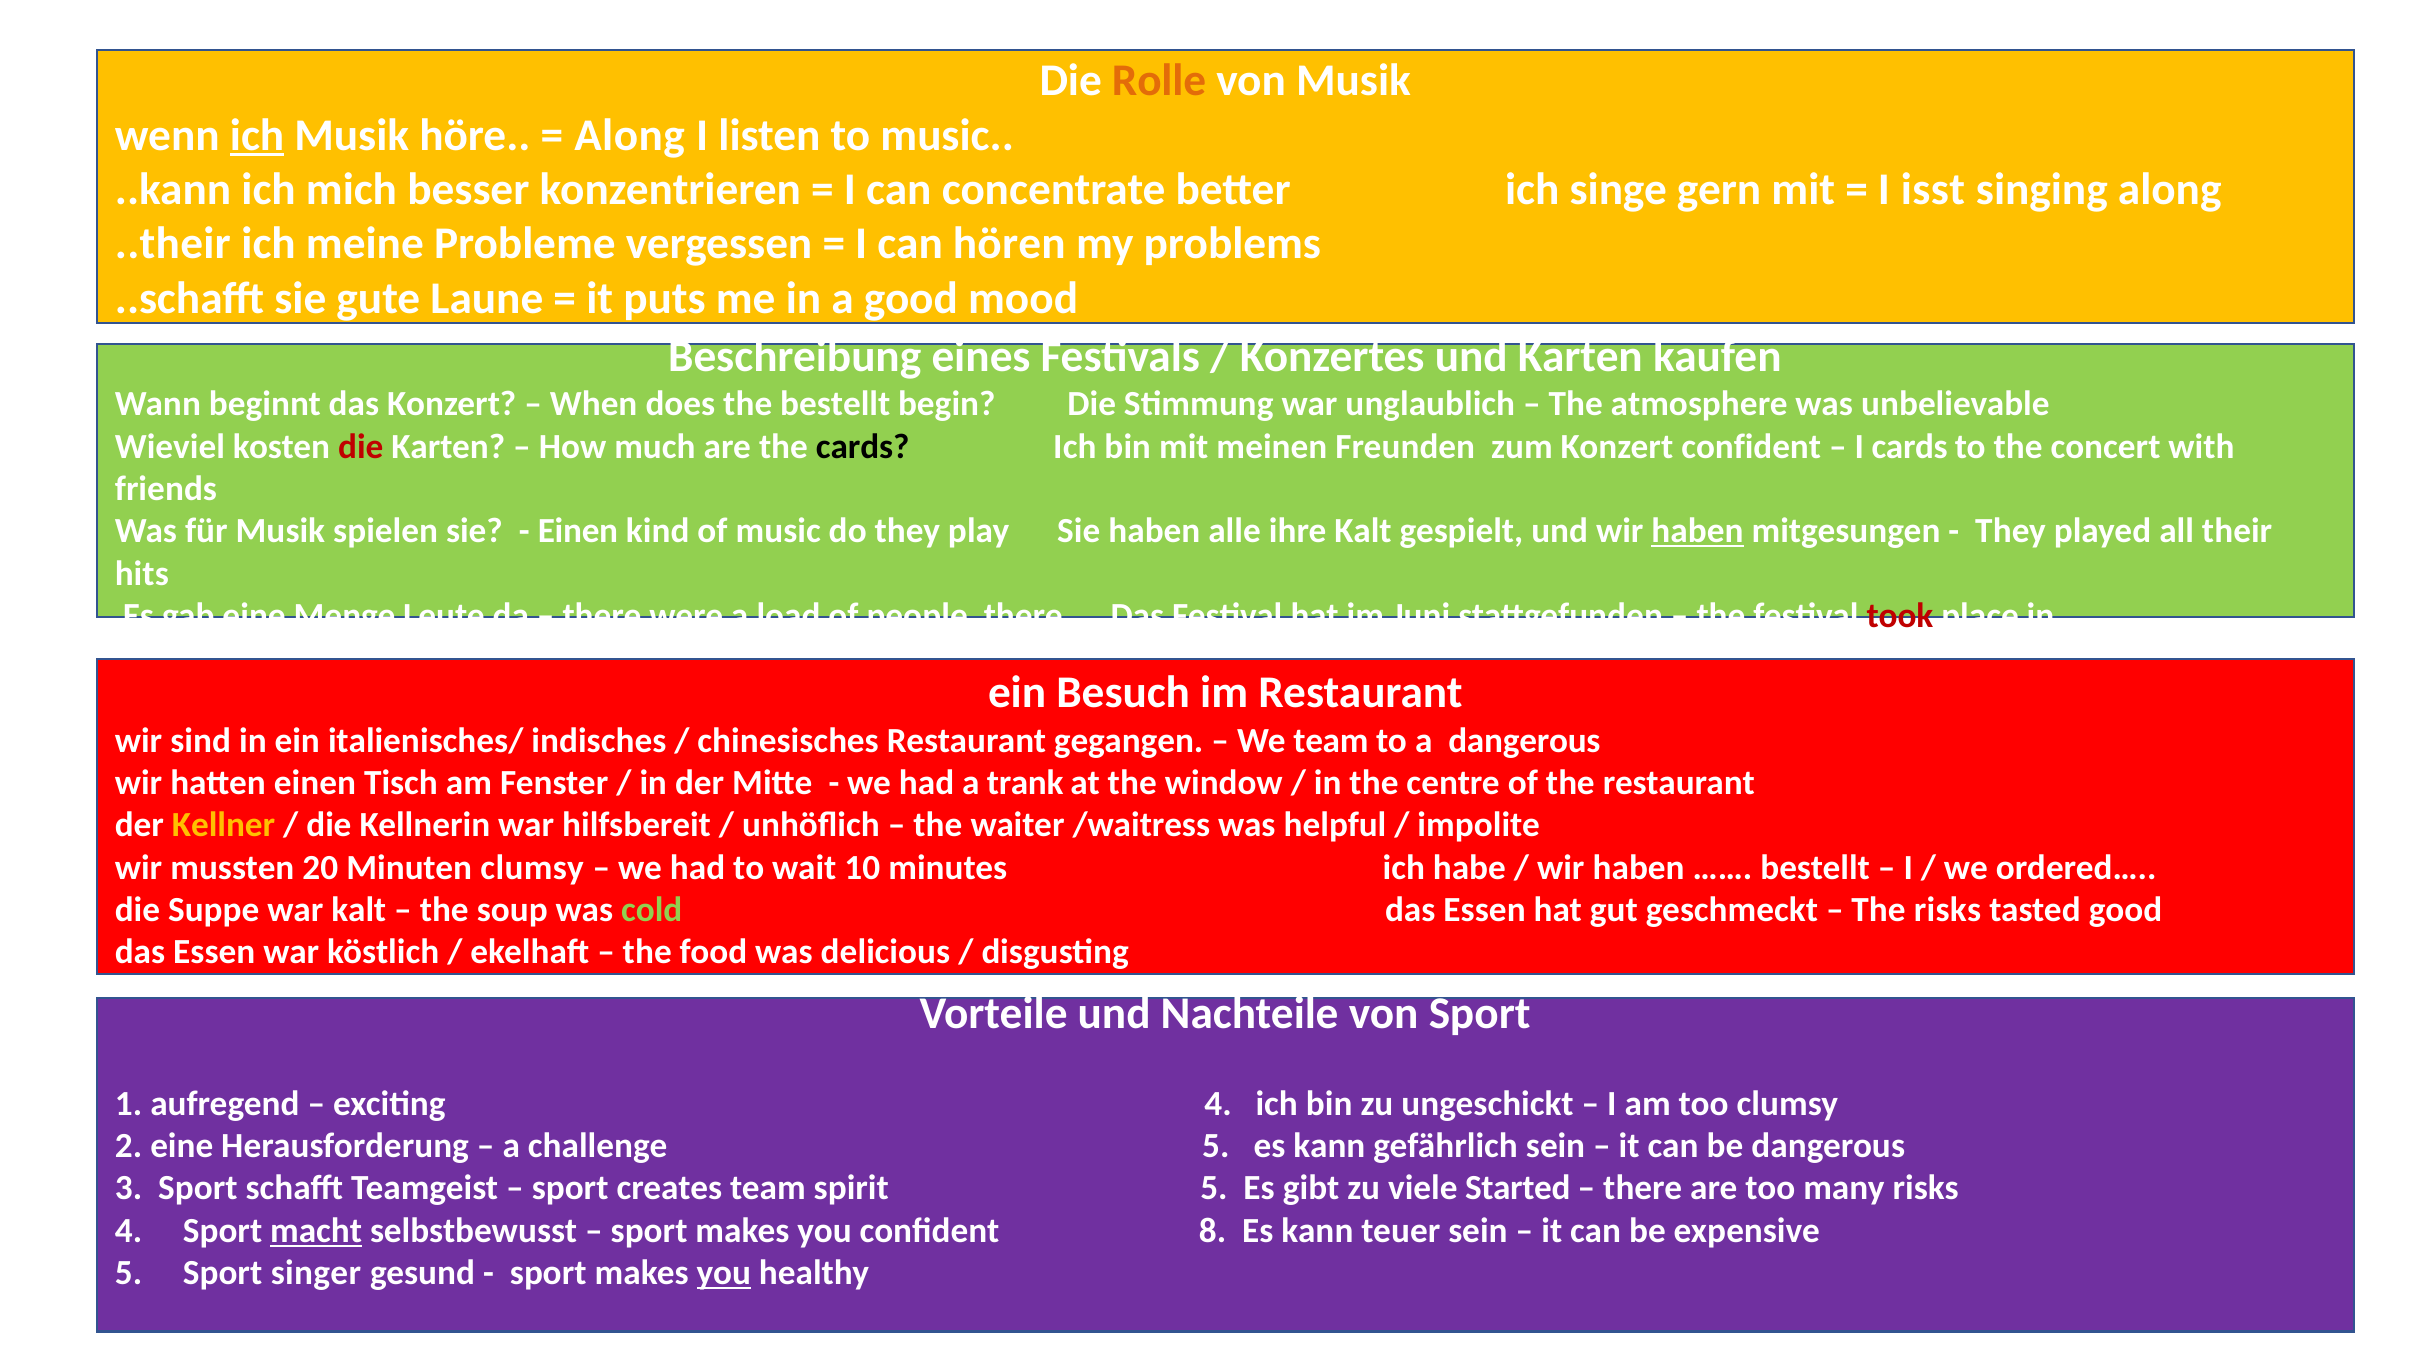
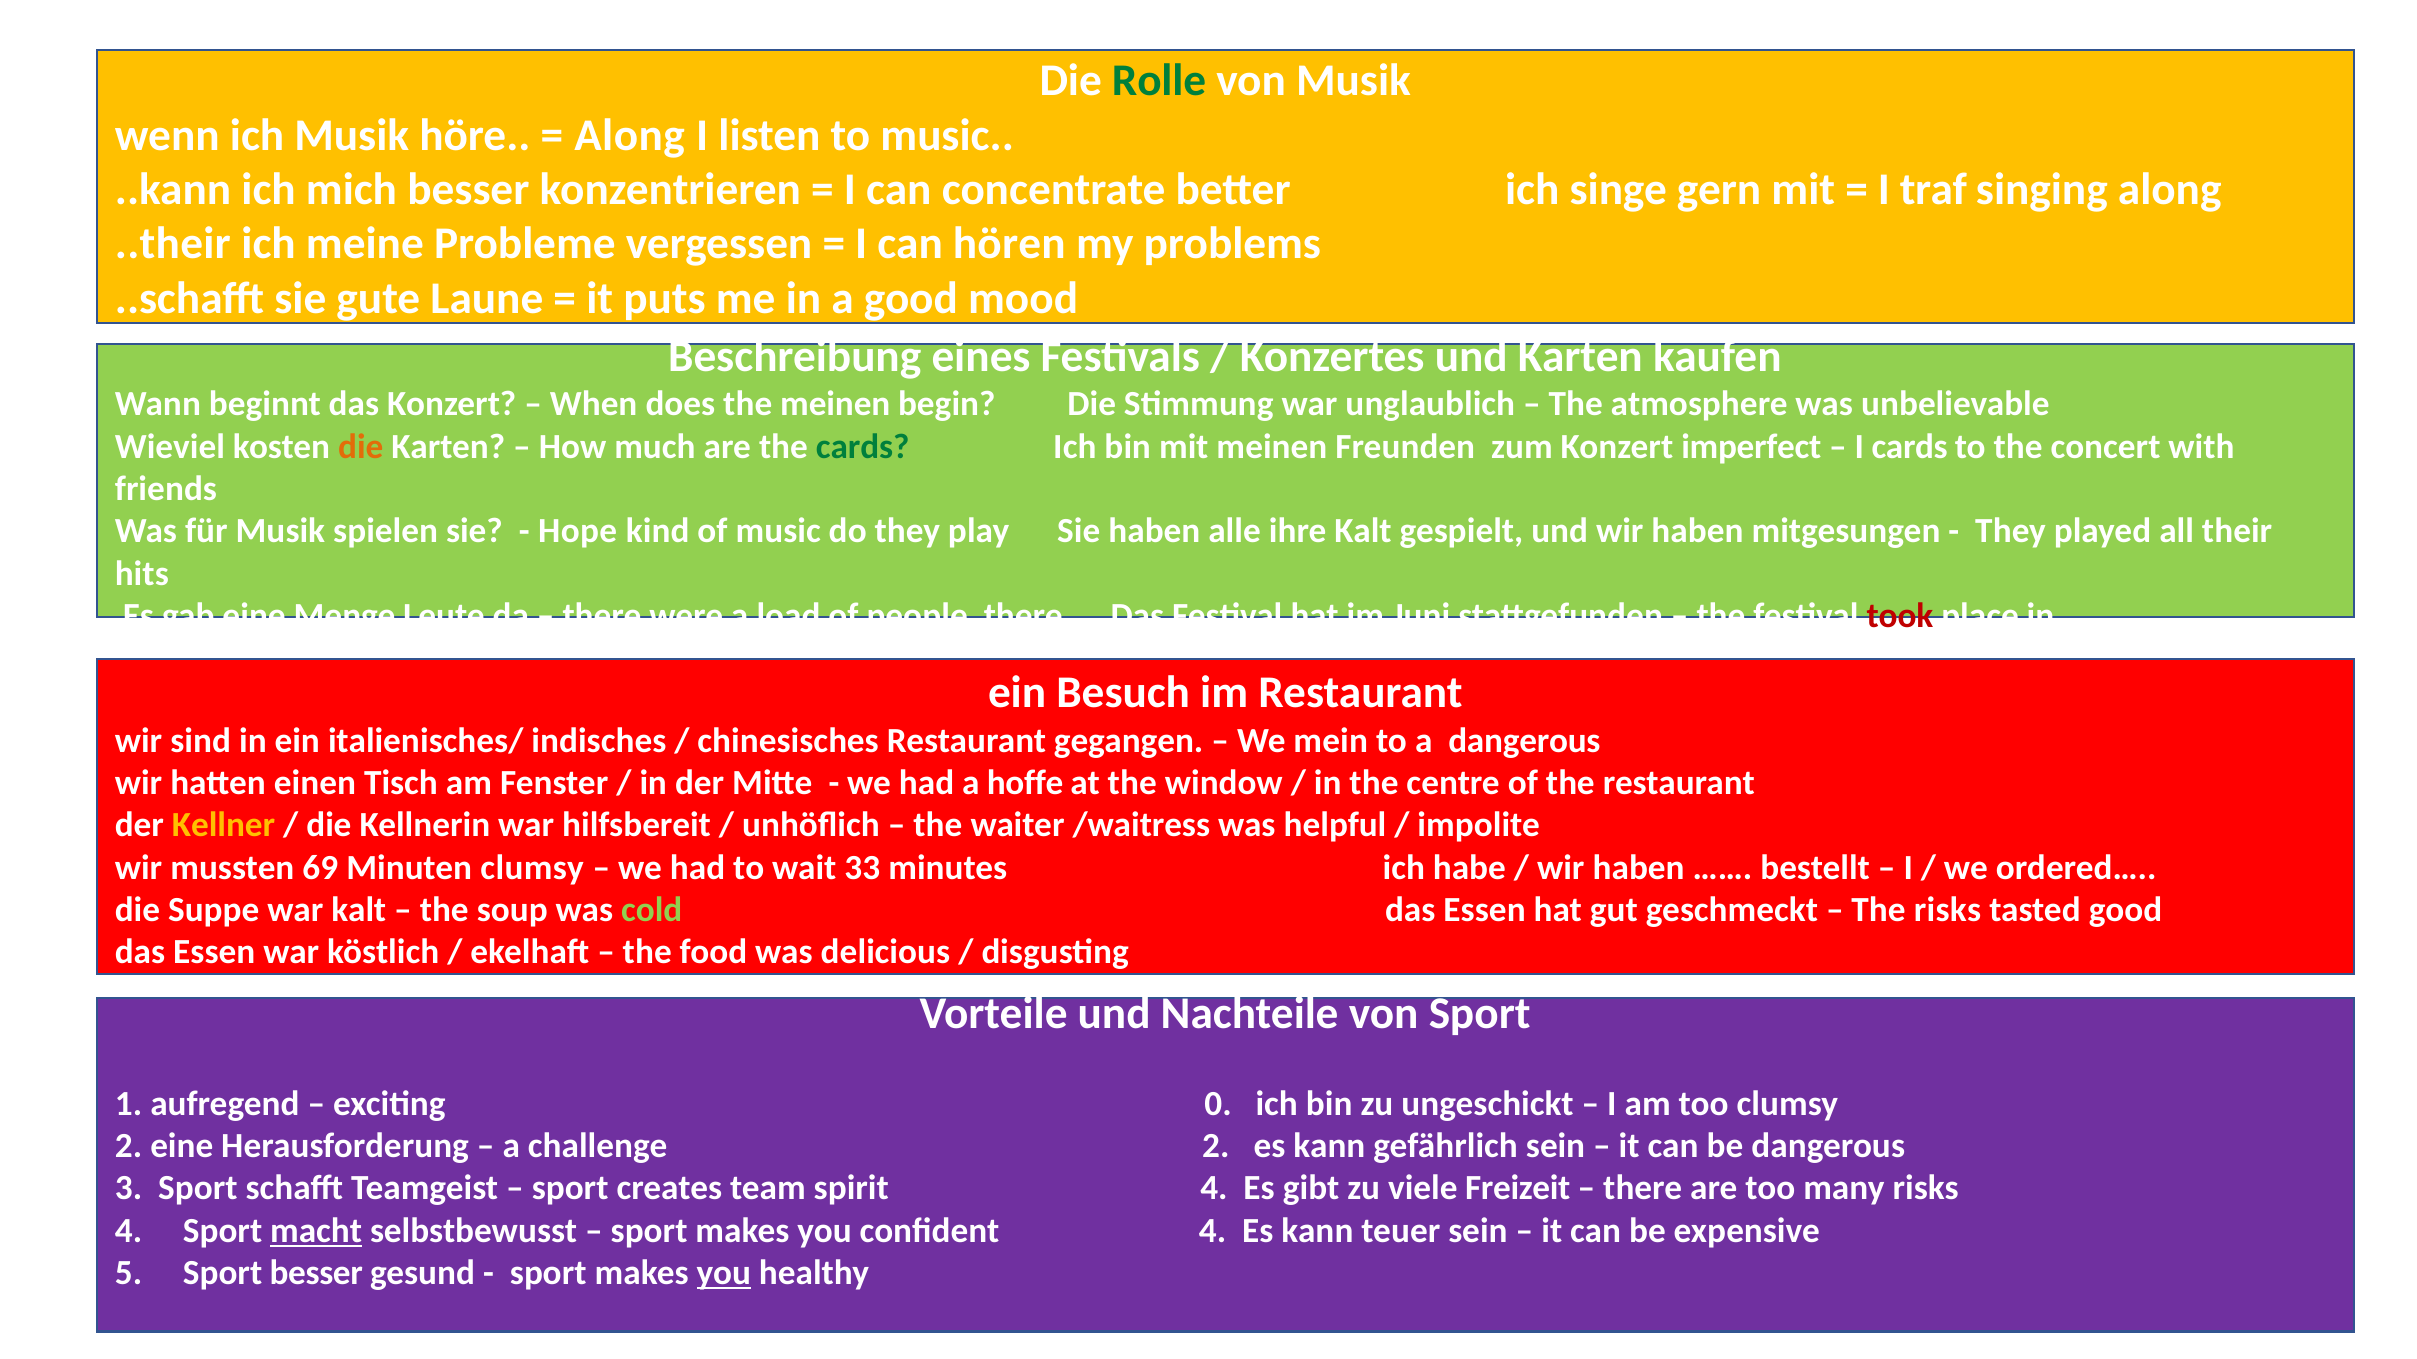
Rolle colour: orange -> green (1159, 81)
ich underline: present -> none (257, 135)
isst: isst -> traf (1933, 190)
the bestellt: bestellt -> meinen (835, 405)
die colour: red -> orange (361, 447)
cards colour: black -> green (863, 447)
Konzert confident: confident -> imperfect (1751, 447)
Einen: Einen -> Hope (578, 531)
haben underline: present -> none (1697, 531)
We team: team -> mein (1331, 741)
trank: trank -> hoffe (1025, 783)
20: 20 -> 69 (320, 868)
10: 10 -> 33 (862, 868)
exciting 4: 4 -> 0 (1218, 1104)
challenge 5: 5 -> 2 (1216, 1146)
spirit 5: 5 -> 4 (1214, 1189)
Started: Started -> Freizeit (1518, 1189)
confident 8: 8 -> 4 (1213, 1231)
Sport singer: singer -> besser (316, 1273)
